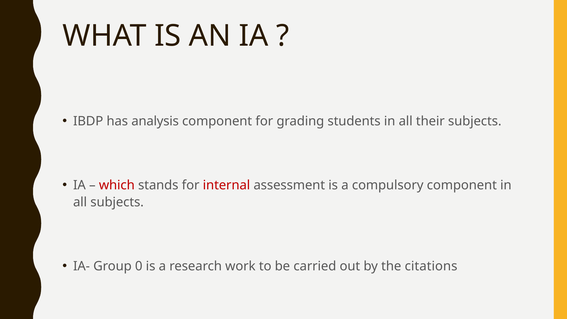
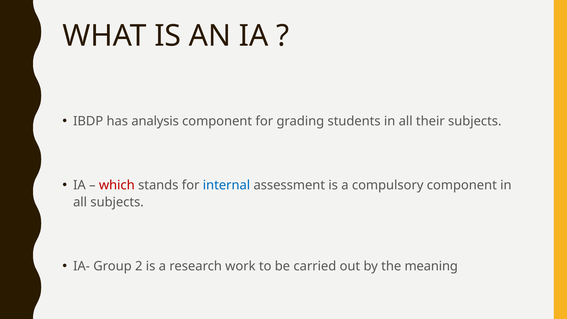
internal colour: red -> blue (226, 185)
0: 0 -> 2 (139, 266)
citations: citations -> meaning (431, 266)
